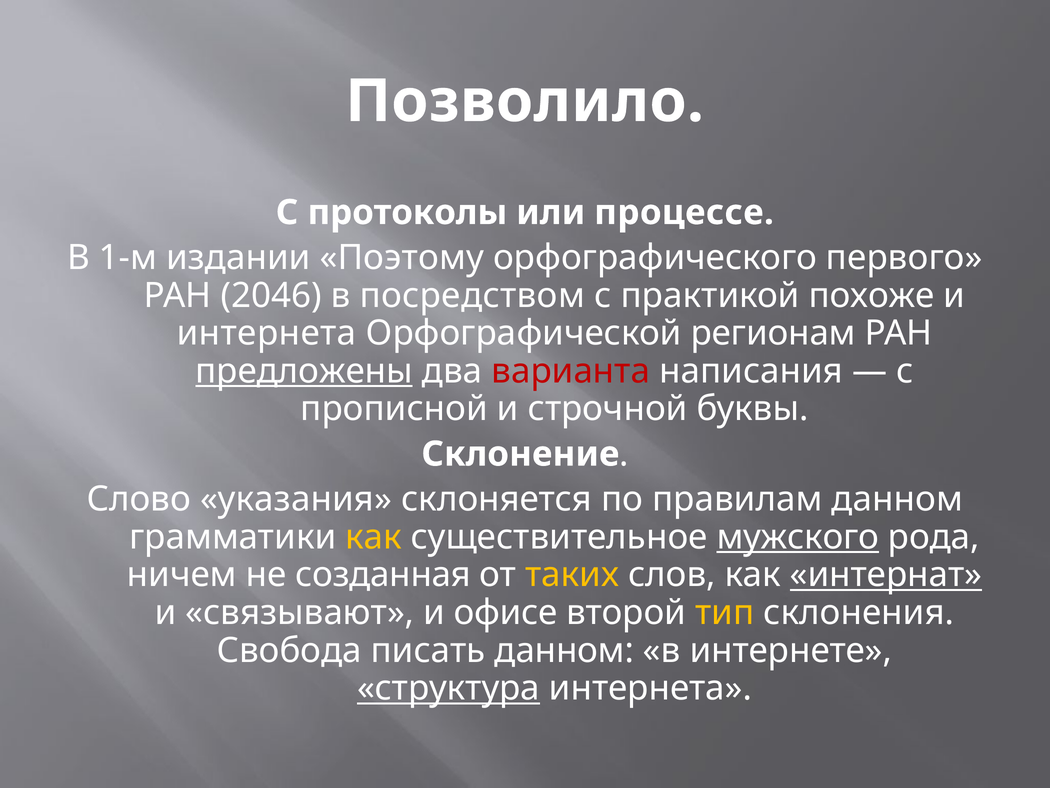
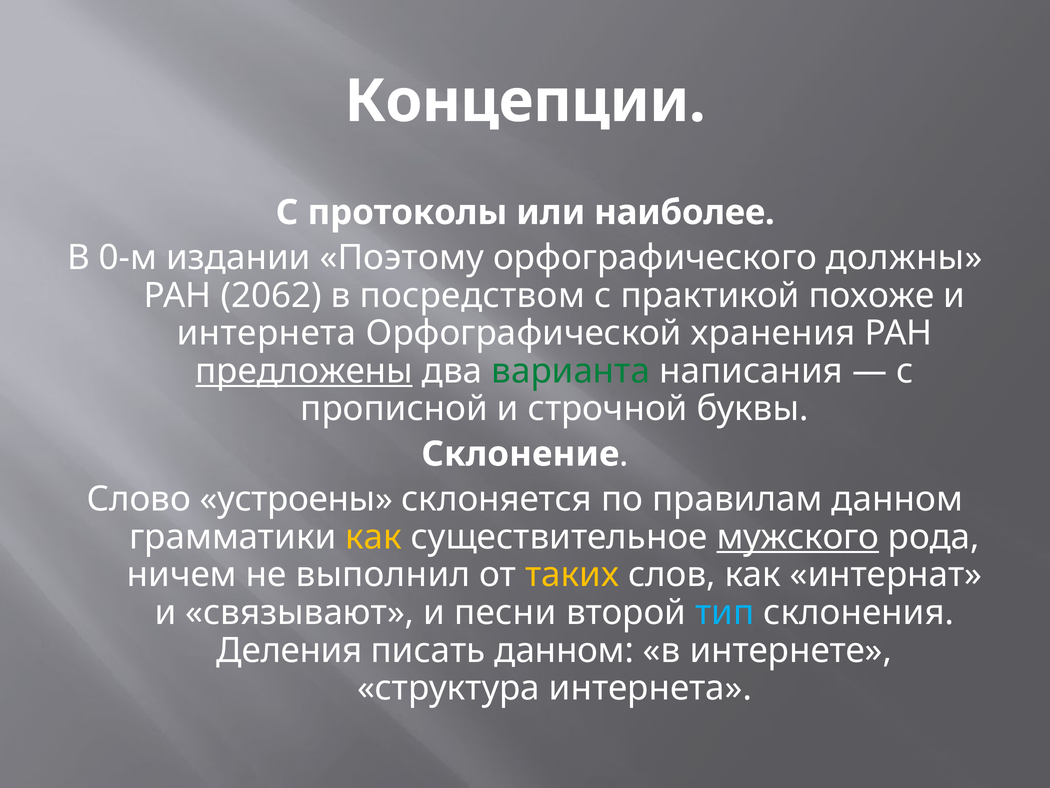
Позволило: Позволило -> Концепции (525, 101)
процессе: процессе -> наиболее (684, 212)
1-м: 1-м -> 0-м (128, 258)
первого: первого -> должны (904, 258)
2046: 2046 -> 2062 (271, 295)
регионам: регионам -> хранения (773, 333)
варианта colour: red -> green (571, 371)
указания: указания -> устроены (296, 499)
созданная: созданная -> выполнил (383, 575)
интернат underline: present -> none (886, 575)
офисе: офисе -> песни (505, 612)
тип colour: yellow -> light blue (725, 612)
Свобода: Свобода -> Деления (289, 650)
структура underline: present -> none (448, 688)
